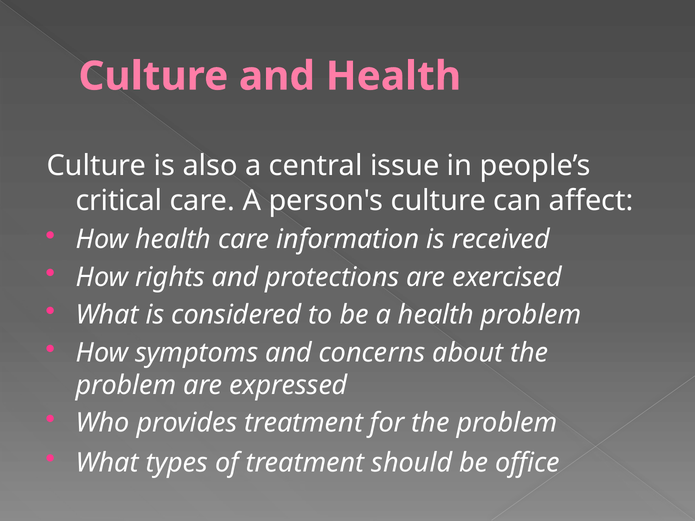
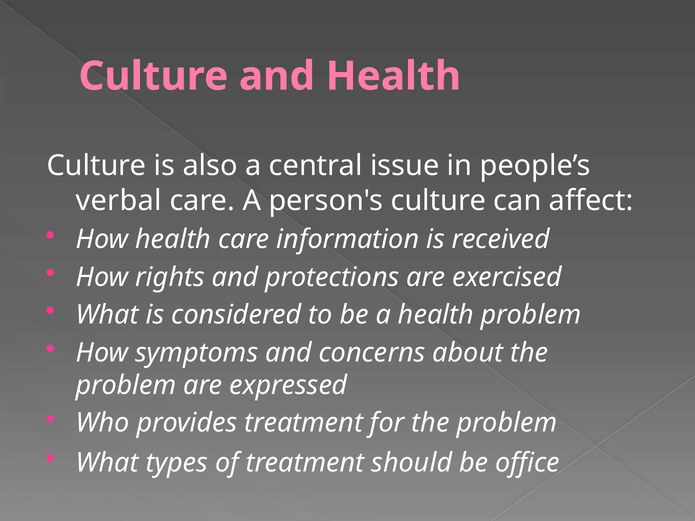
critical: critical -> verbal (119, 201)
